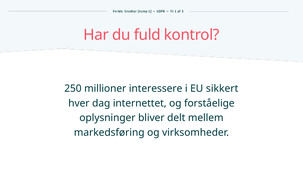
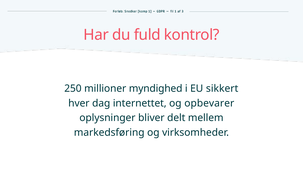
interessere: interessere -> myndighed (156, 88)
forståelige: forståelige -> opbevarer (209, 103)
